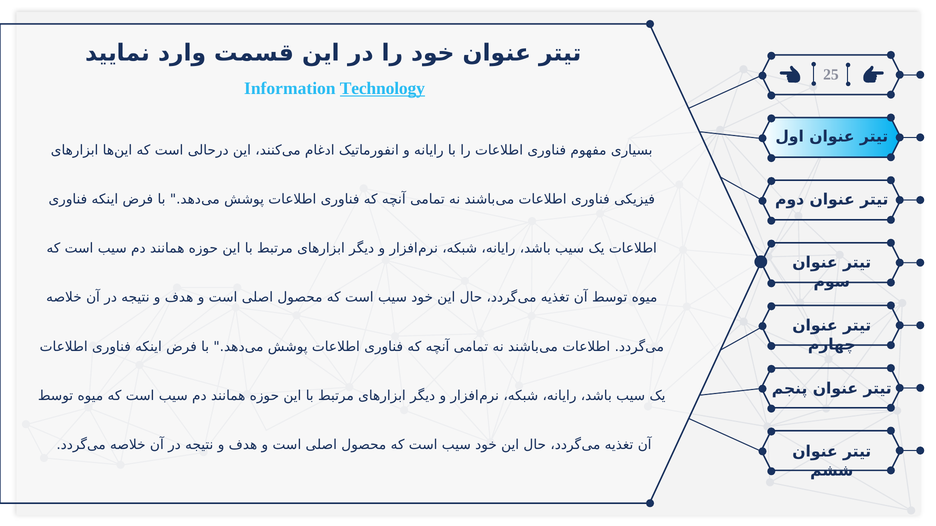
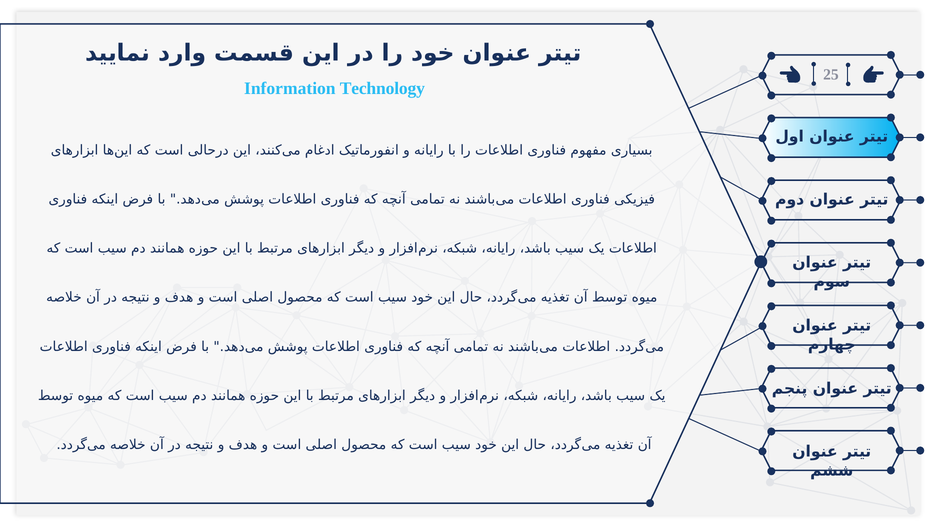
Technology underline: present -> none (382, 89)
